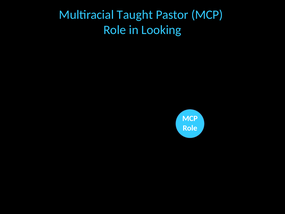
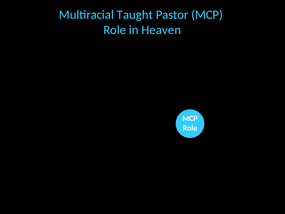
Looking: Looking -> Heaven (161, 30)
